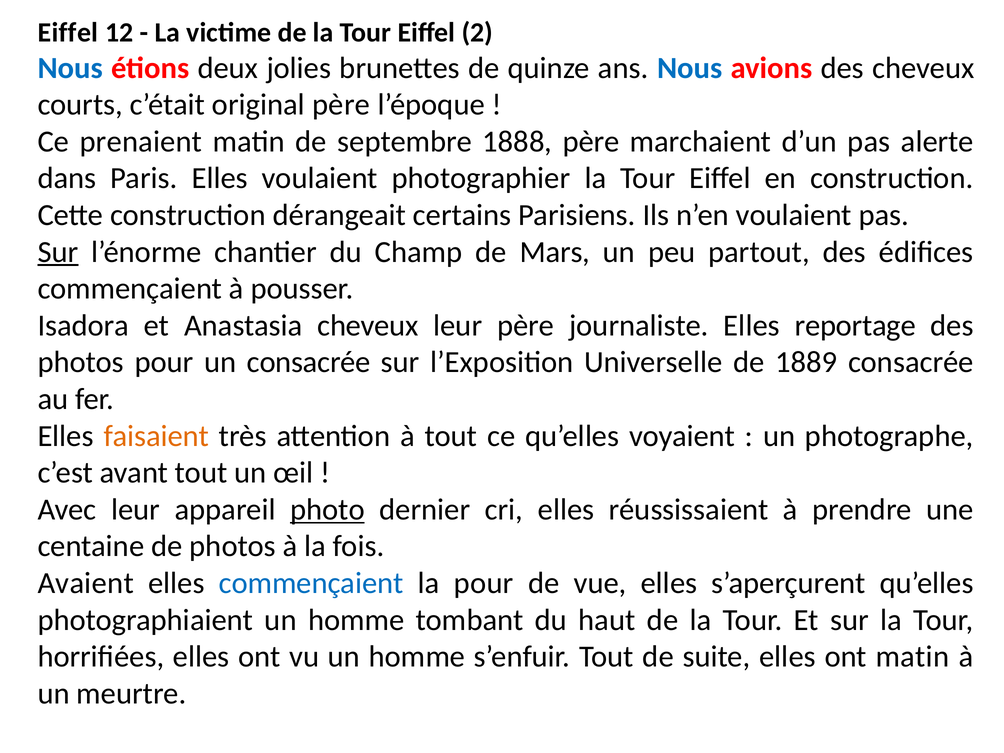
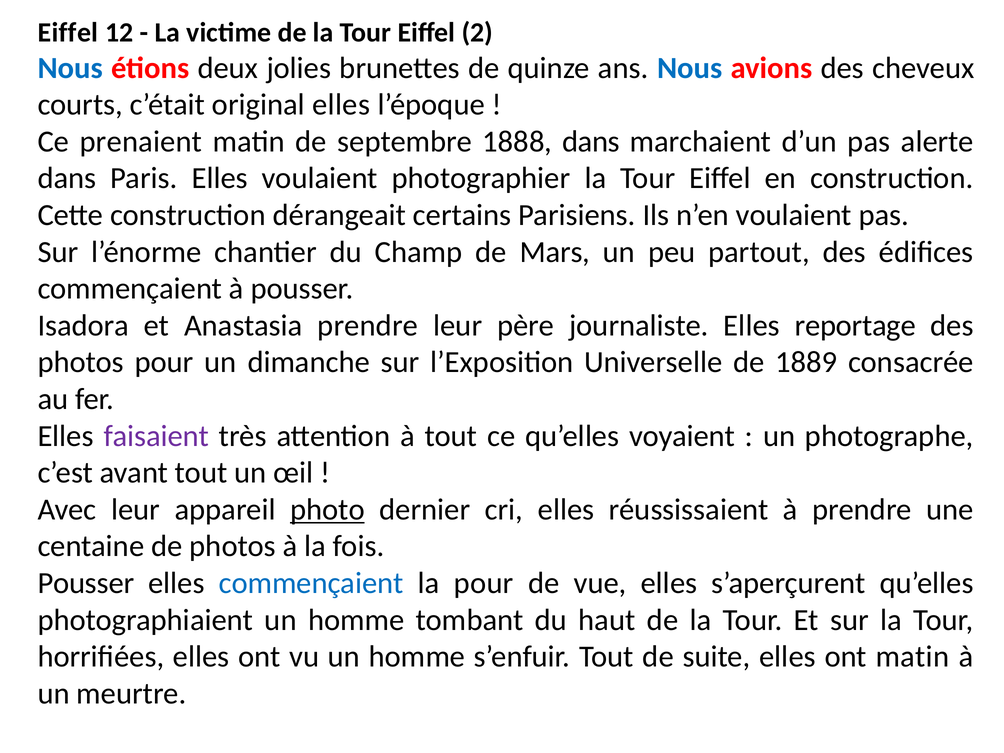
original père: père -> elles (341, 105)
1888 père: père -> dans (591, 142)
Sur underline: present -> none (58, 252)
Anastasia cheveux: cheveux -> prendre (368, 326)
un consacrée: consacrée -> dimanche (309, 362)
faisaient colour: orange -> purple (156, 436)
Avaient: Avaient -> Pousser (86, 583)
